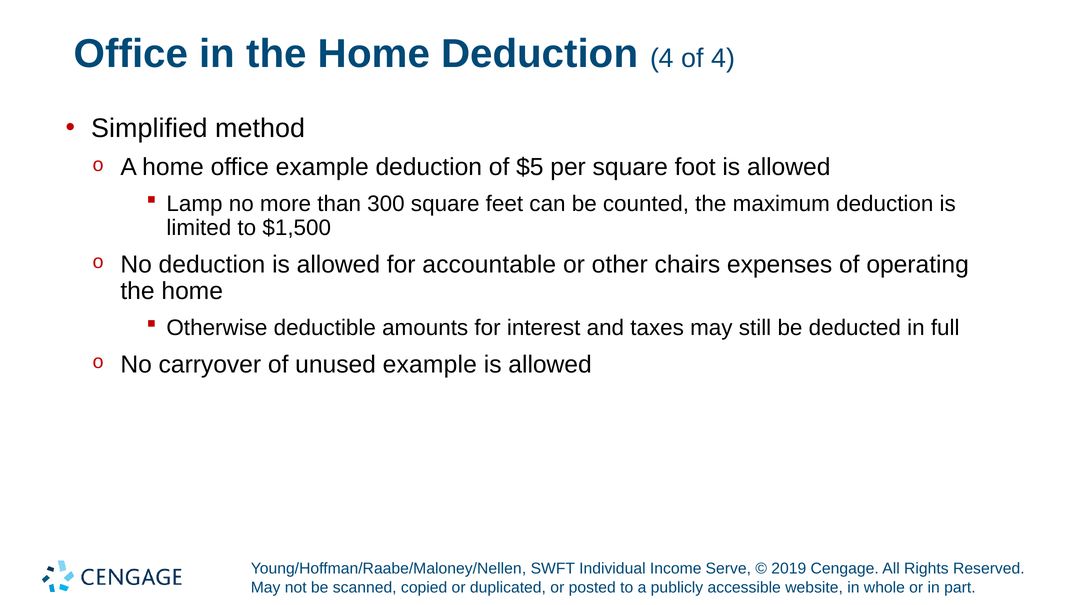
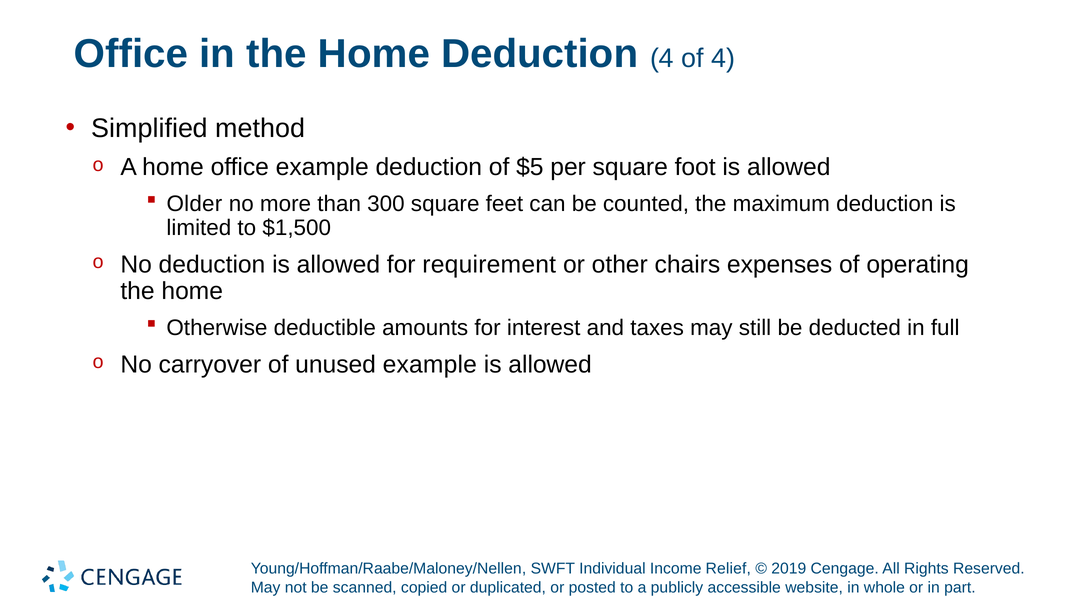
Lamp: Lamp -> Older (194, 204)
accountable: accountable -> requirement (489, 265)
Serve: Serve -> Relief (728, 569)
